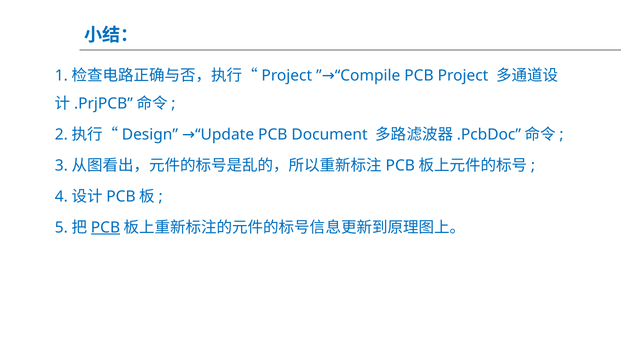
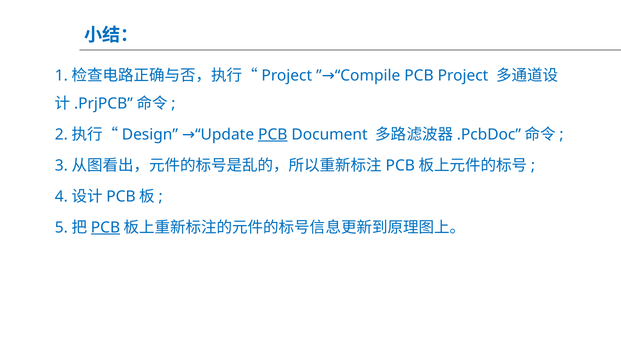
PCB underline: none -> present (273, 135)
